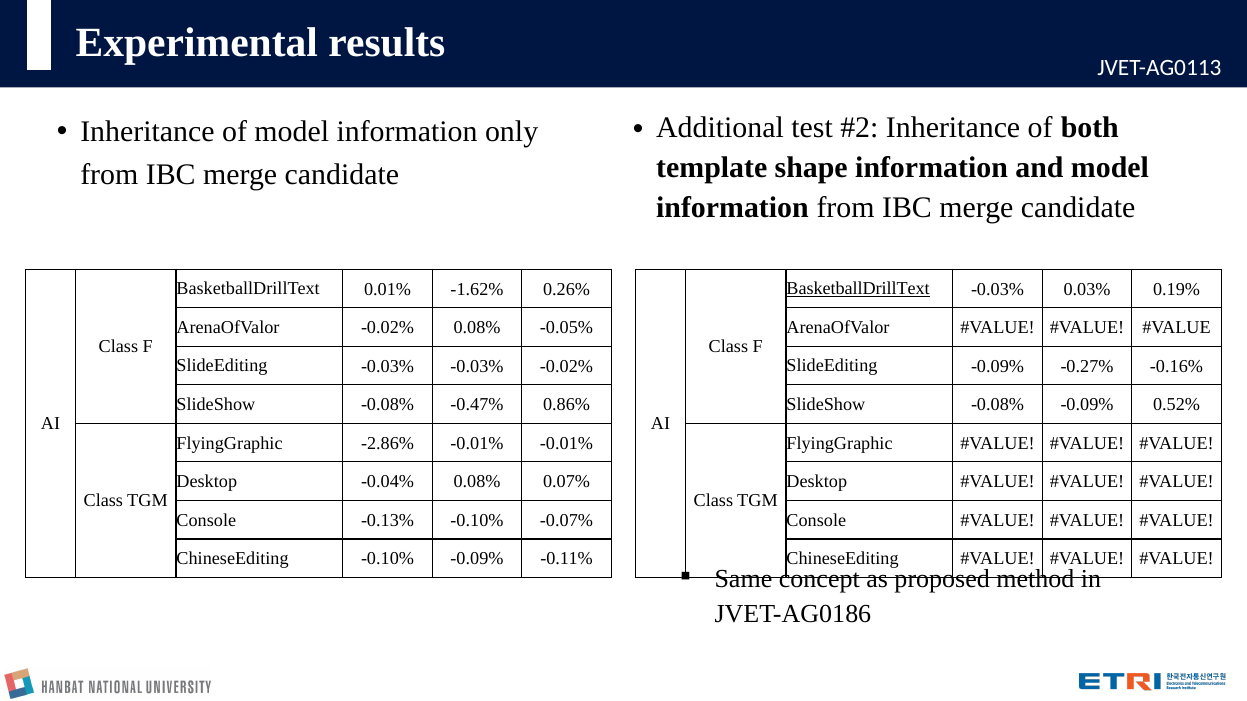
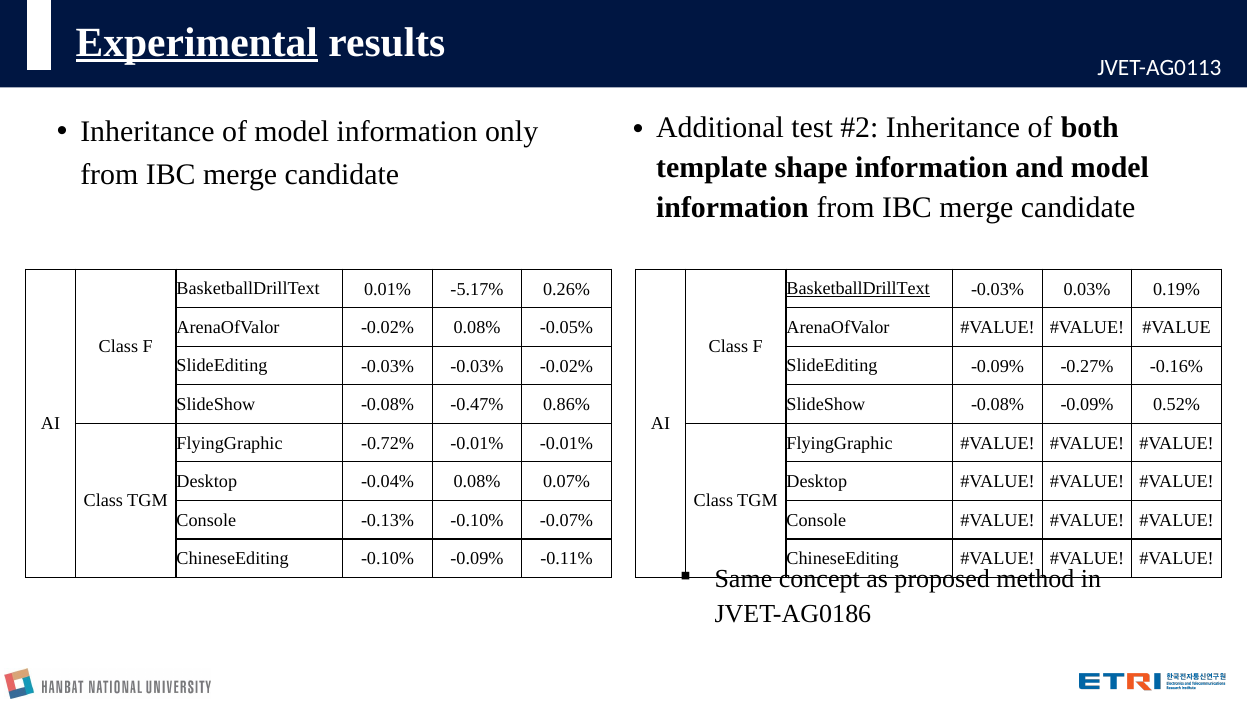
Experimental underline: none -> present (197, 43)
-1.62%: -1.62% -> -5.17% (477, 289)
-2.86%: -2.86% -> -0.72% (388, 444)
